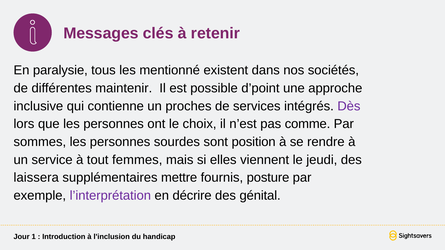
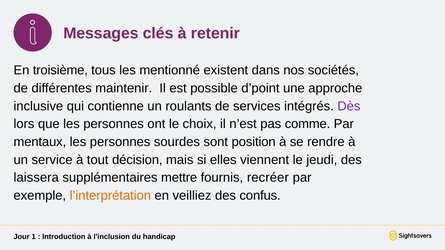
paralysie: paralysie -> troisième (60, 70)
proches: proches -> roulants (188, 106)
sommes: sommes -> mentaux (40, 142)
femmes: femmes -> décision (137, 160)
posture: posture -> recréer (268, 178)
l’interprétation colour: purple -> orange (110, 196)
décrire: décrire -> veilliez (192, 196)
génital: génital -> confus (260, 196)
